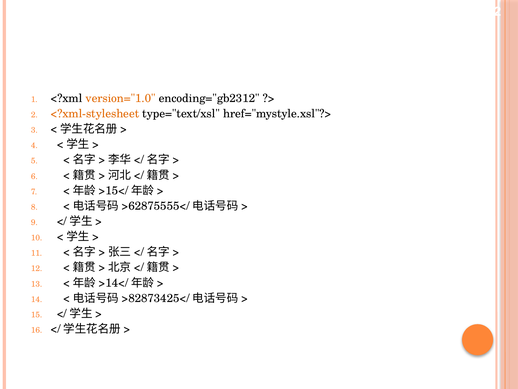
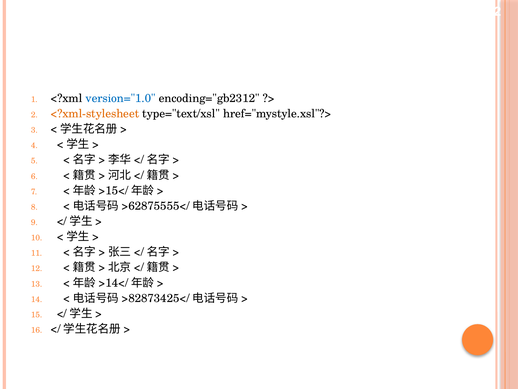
version="1.0 colour: orange -> blue (121, 98)
